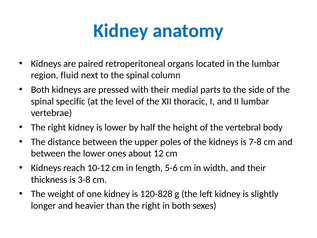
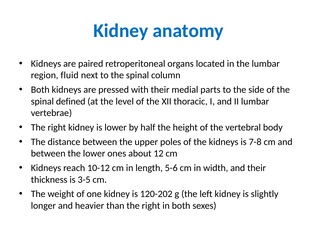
specific: specific -> defined (71, 101)
3-8: 3-8 -> 3-5 (84, 179)
120-828: 120-828 -> 120-202 (156, 194)
